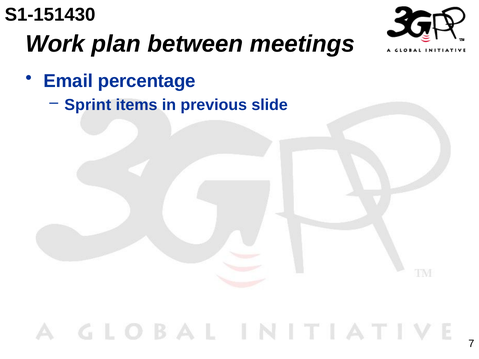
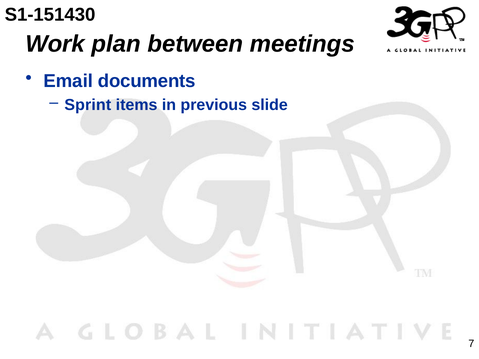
percentage: percentage -> documents (147, 81)
